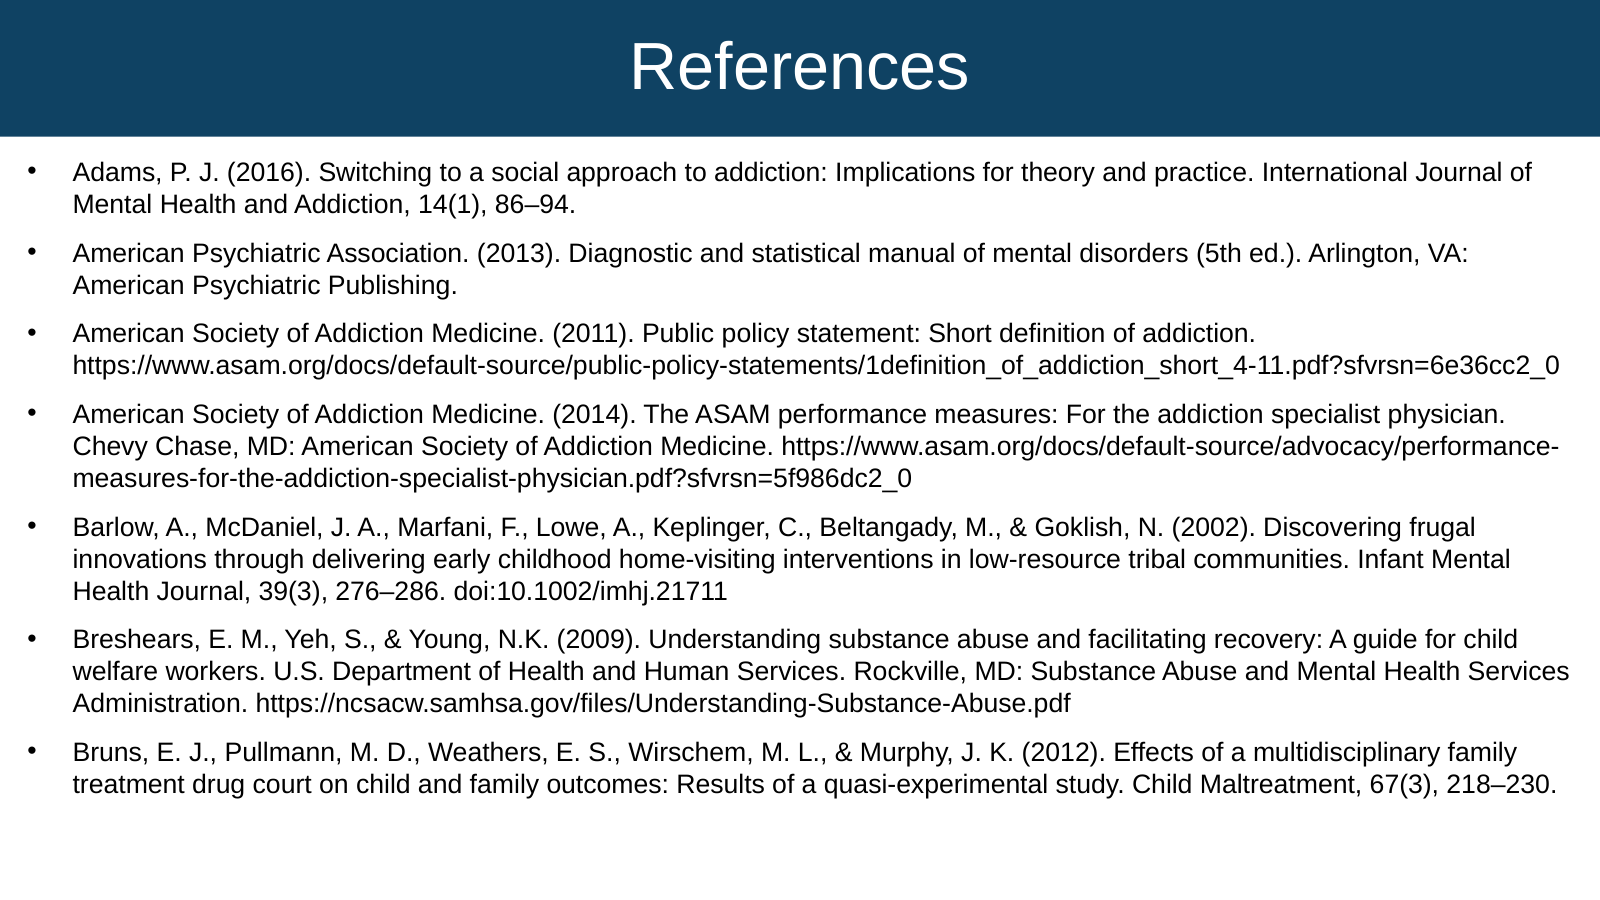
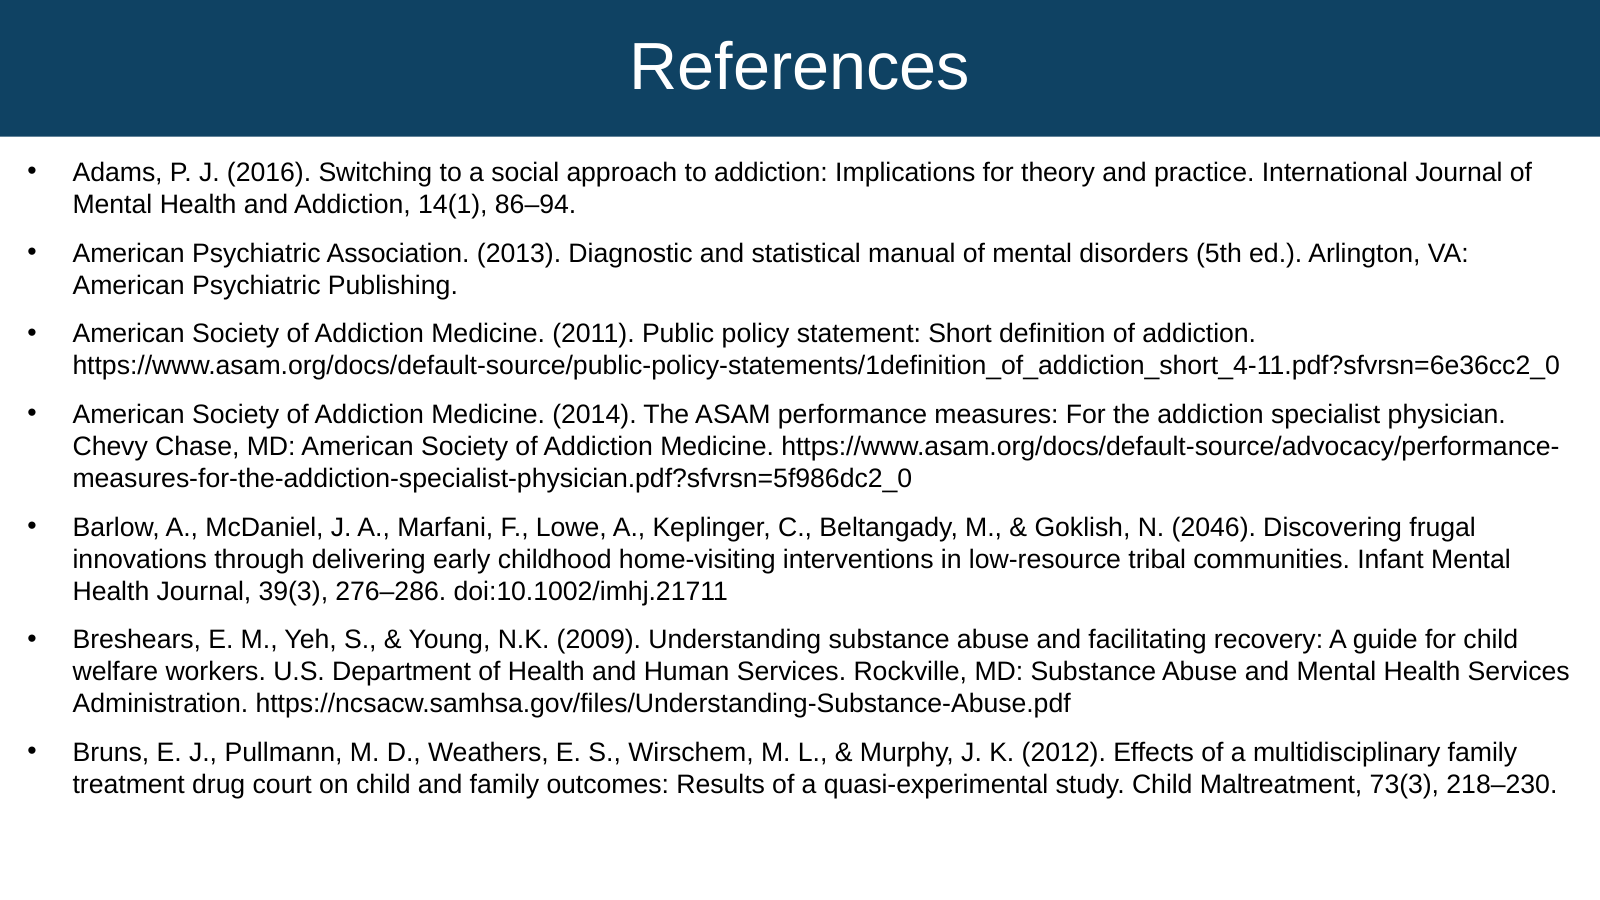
2002: 2002 -> 2046 (1214, 527)
67(3: 67(3 -> 73(3 (1404, 784)
